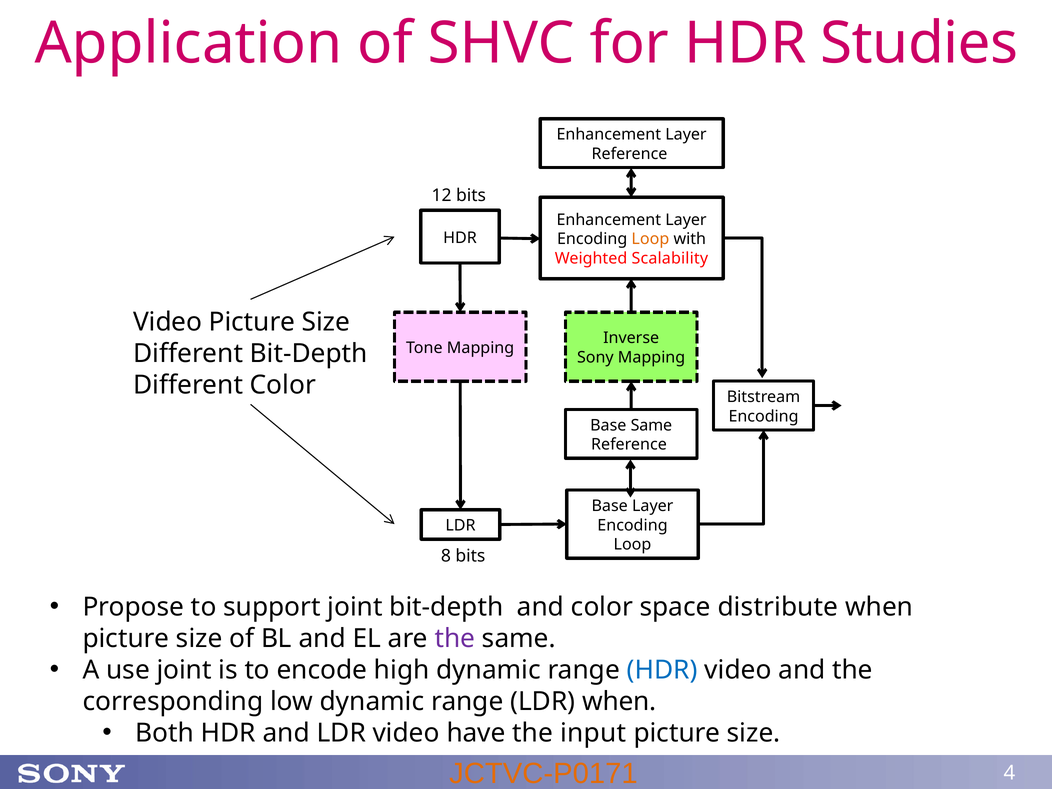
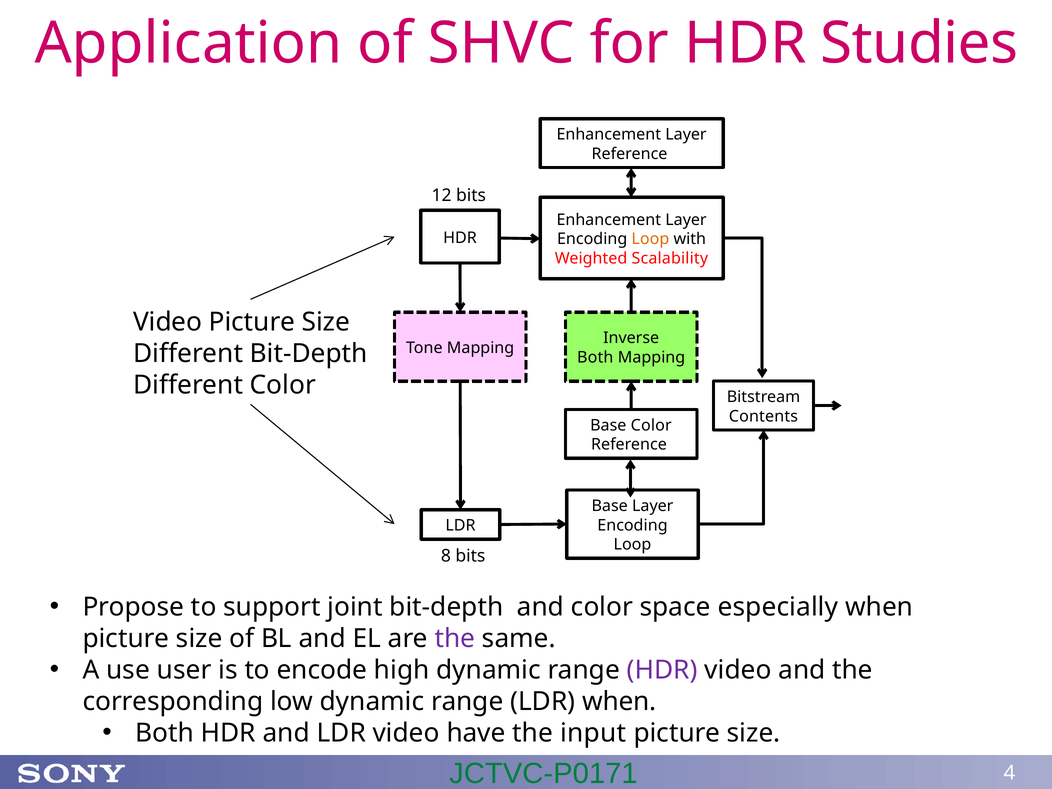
Sony: Sony -> Both (595, 357)
Encoding: Encoding -> Contents (763, 416)
Base Same: Same -> Color (651, 425)
distribute: distribute -> especially (778, 607)
use joint: joint -> user (184, 670)
HDR colour: blue -> purple (662, 670)
JCTVC-P0171 colour: orange -> green (543, 773)
